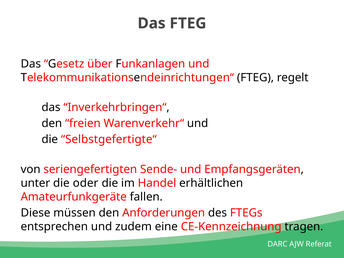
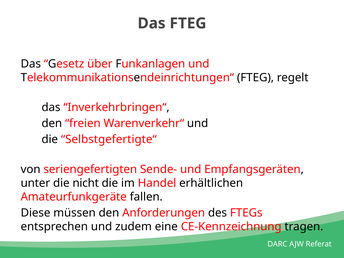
oder: oder -> nicht (86, 183)
